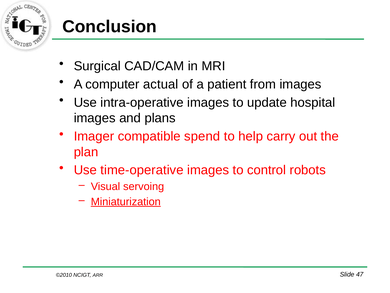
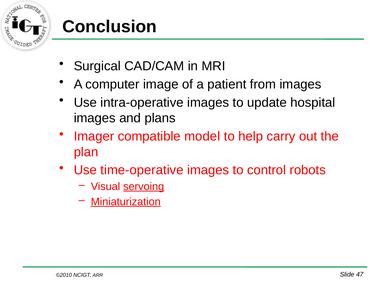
actual: actual -> image (161, 84)
spend: spend -> model (202, 136)
servoing underline: none -> present (144, 186)
